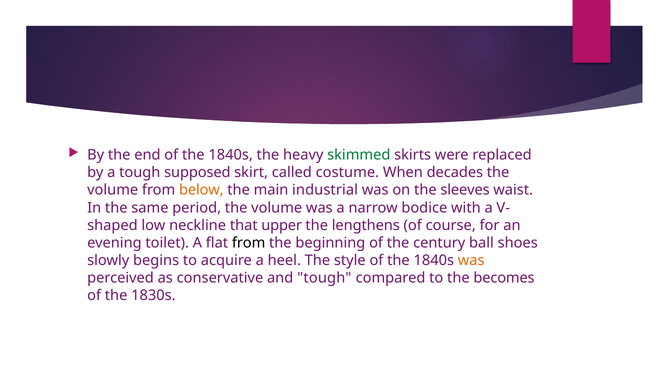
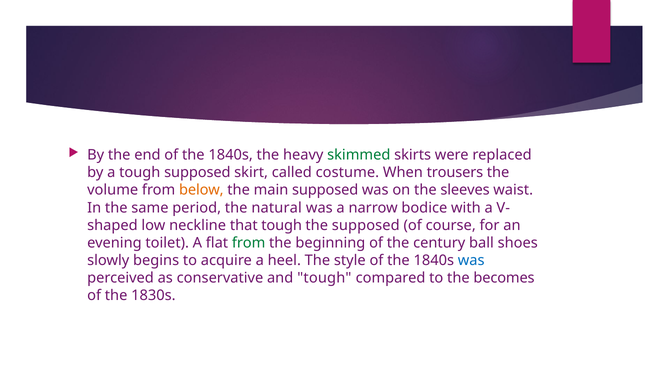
decades: decades -> trousers (455, 173)
main industrial: industrial -> supposed (325, 190)
period the volume: volume -> natural (277, 208)
that upper: upper -> tough (282, 225)
the lengthens: lengthens -> supposed (366, 225)
from colour: black -> green (249, 243)
was colour: orange -> blue (471, 261)
